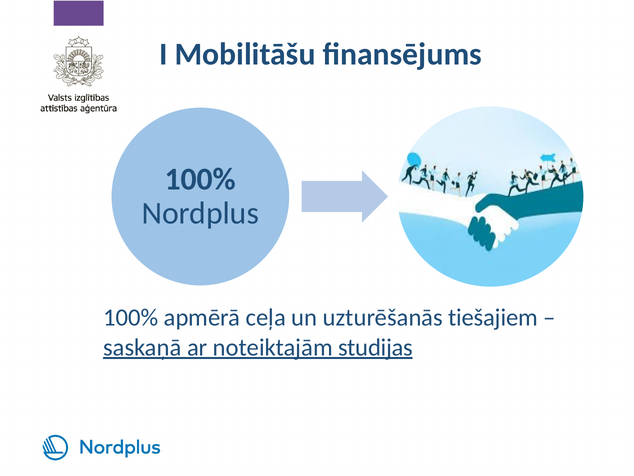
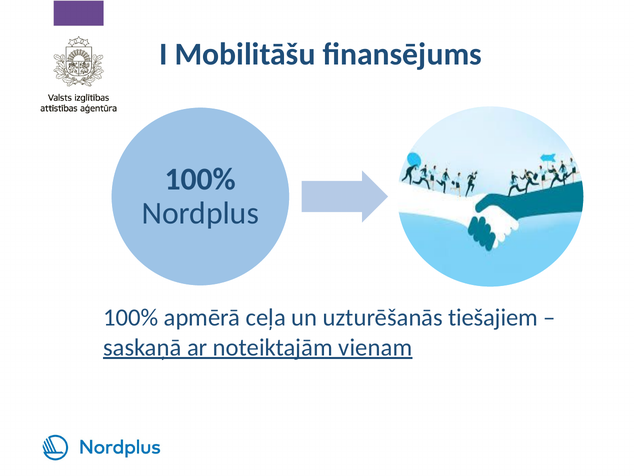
studijas: studijas -> vienam (375, 347)
